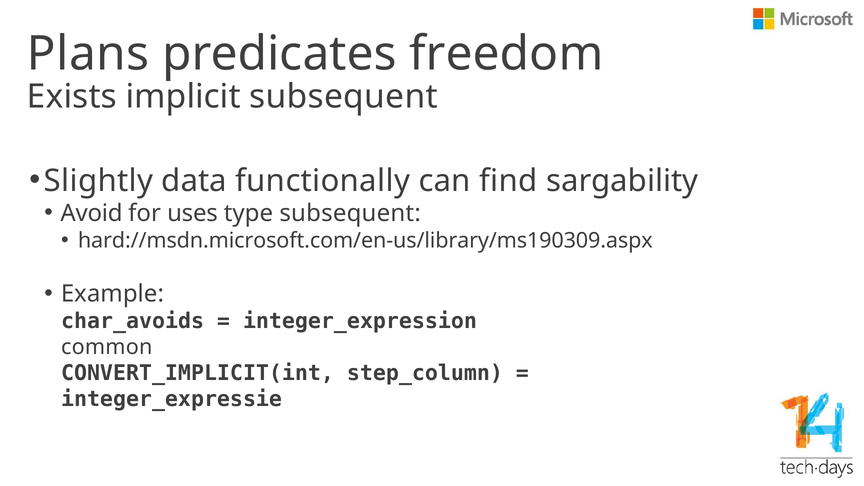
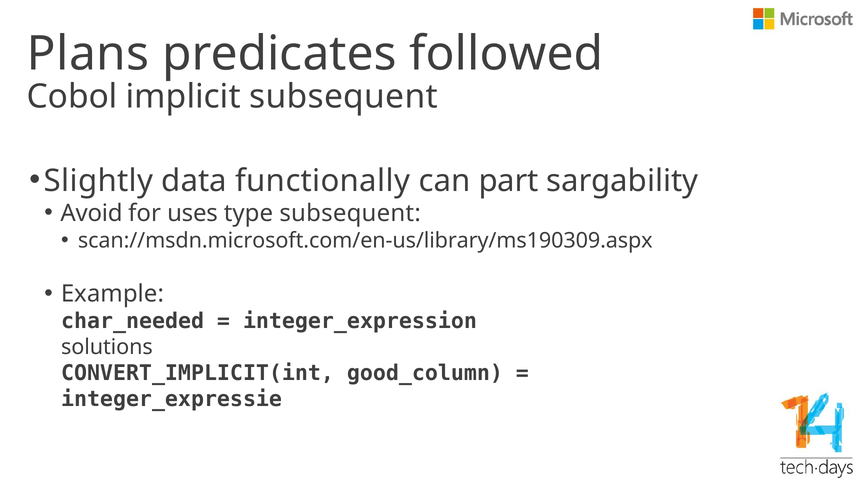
freedom: freedom -> followed (506, 54)
Exists: Exists -> Cobol (72, 97)
find: find -> part (509, 181)
hard://msdn.microsoft.com/en-us/library/ms190309.aspx: hard://msdn.microsoft.com/en-us/library/ms190309.aspx -> scan://msdn.microsoft.com/en-us/library/ms190309.aspx (365, 241)
char_avoids: char_avoids -> char_needed (133, 321)
common: common -> solutions (107, 347)
step_column: step_column -> good_column (425, 373)
